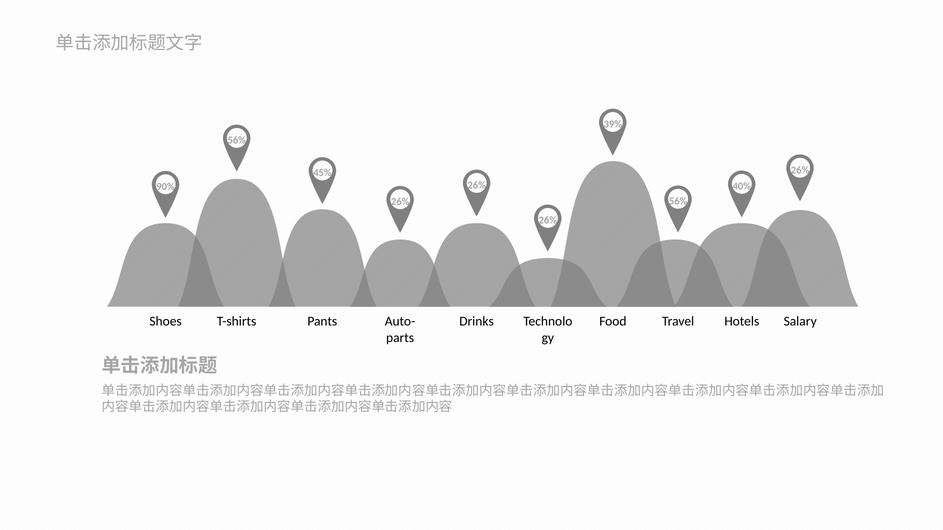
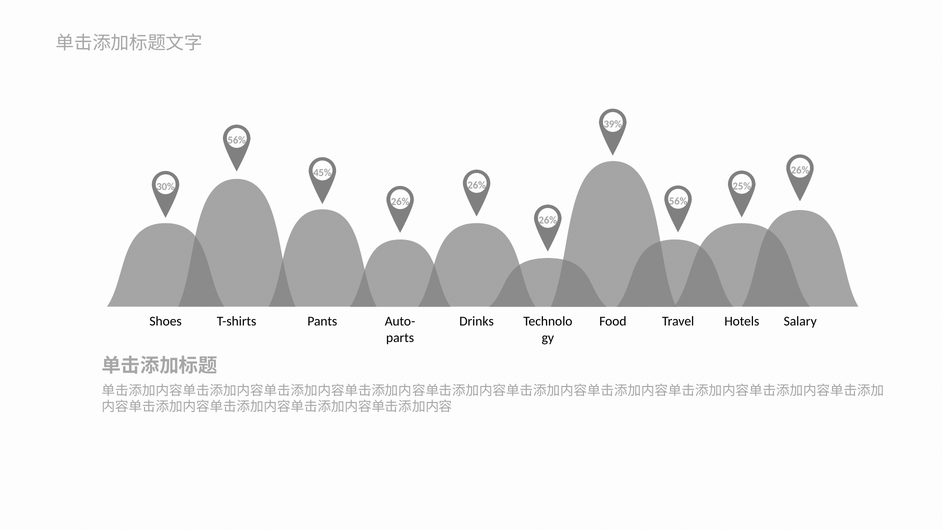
40%: 40% -> 25% (742, 186)
90%: 90% -> 30% (166, 187)
